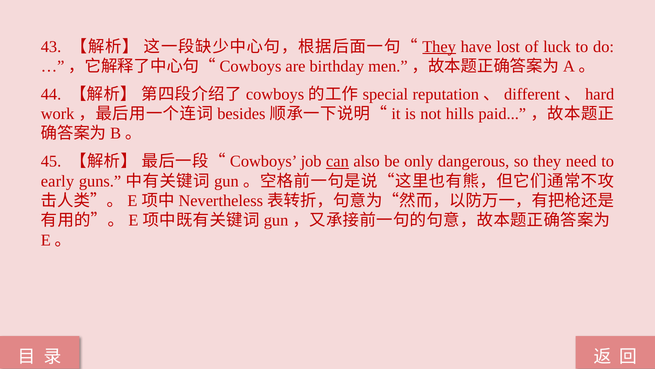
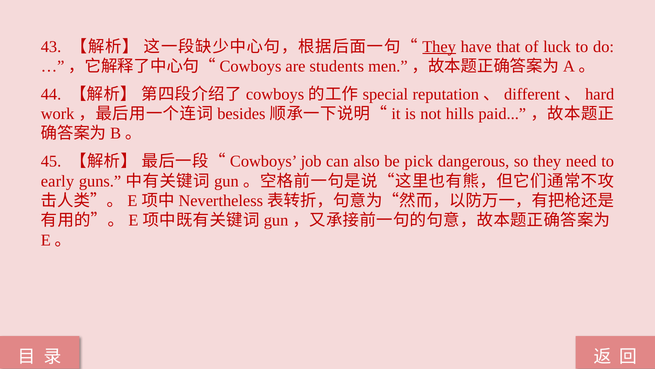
lost: lost -> that (508, 47)
birthday: birthday -> students (337, 66)
can underline: present -> none (337, 161)
only: only -> pick (419, 161)
